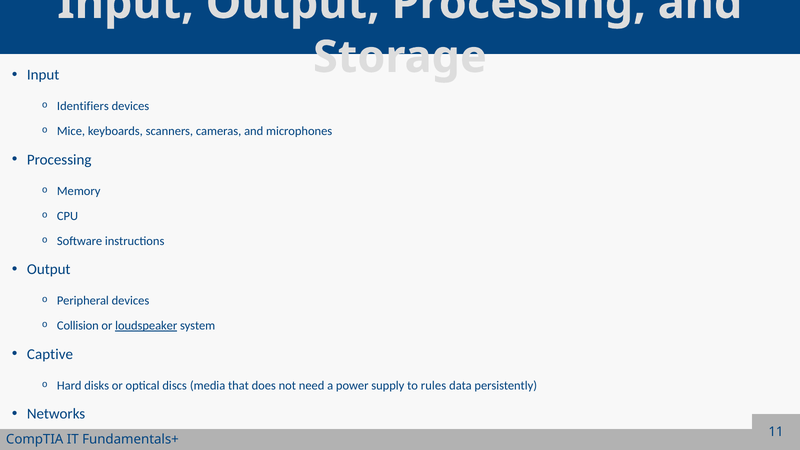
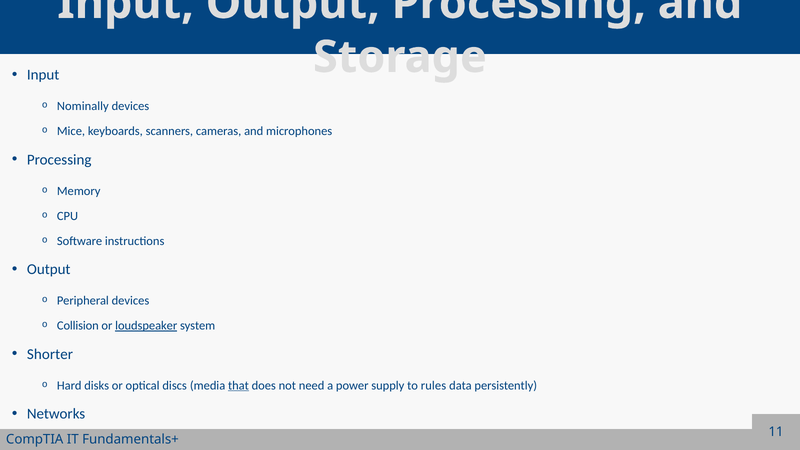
Identifiers: Identifiers -> Nominally (83, 106)
Captive: Captive -> Shorter (50, 354)
that underline: none -> present (238, 385)
